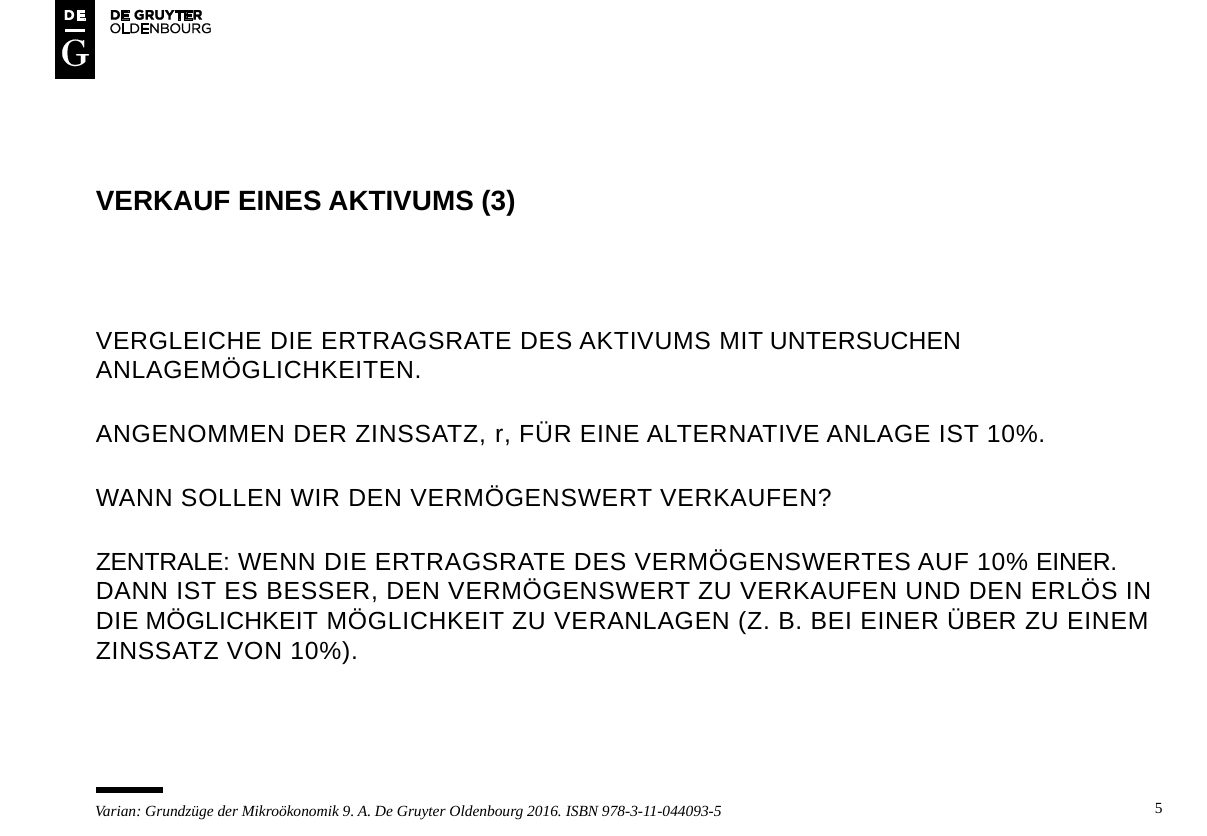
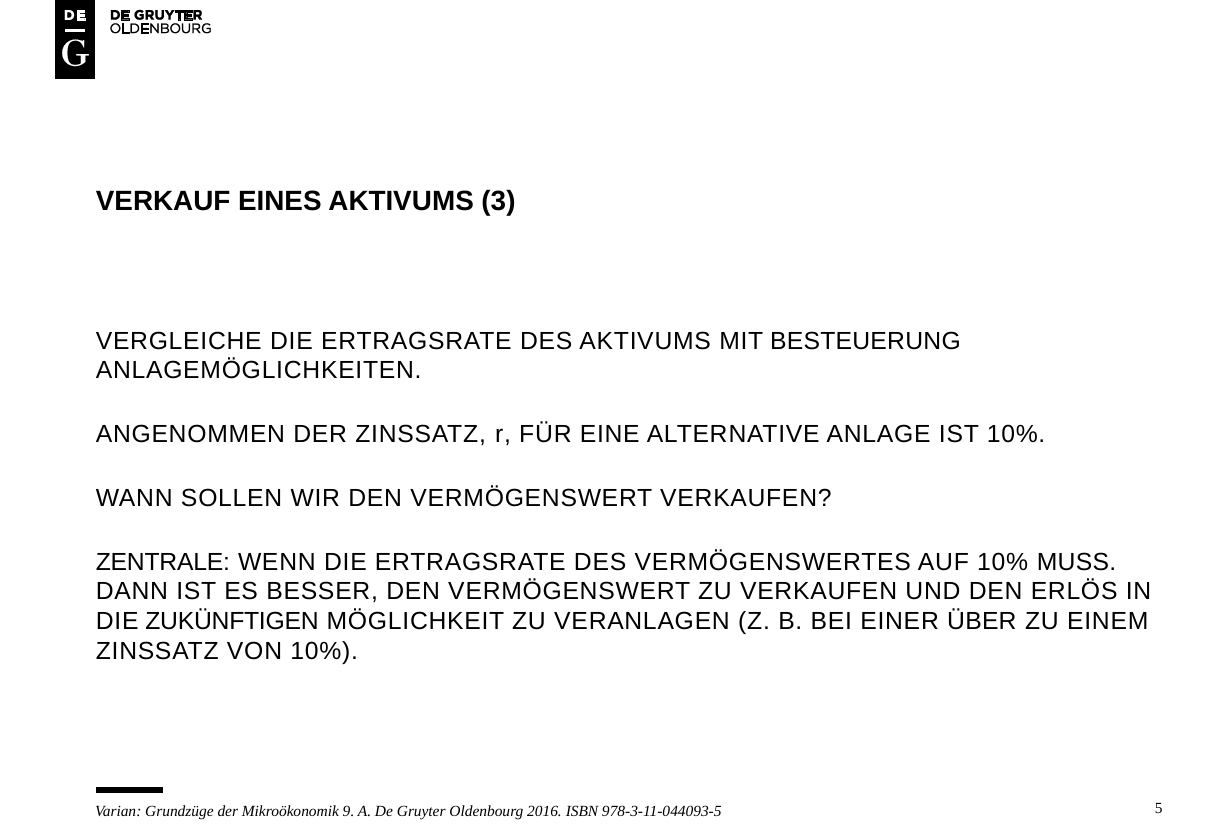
UNTERSUCHEN: UNTERSUCHEN -> BESTEUERUNG (865, 341)
10% EINER: EINER -> MUSS (1077, 562)
DIE MÖGLICHKEIT: MÖGLICHKEIT -> ZUKÜNFTIGEN (232, 621)
